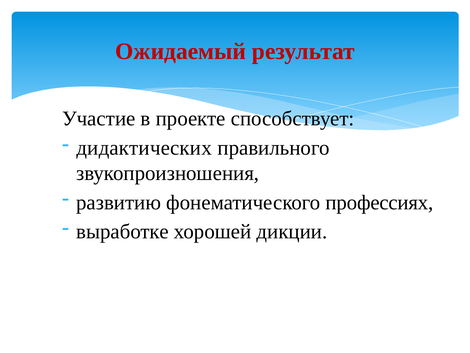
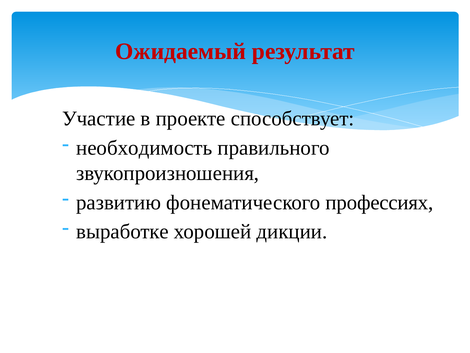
дидактических: дидактических -> необходимость (144, 148)
